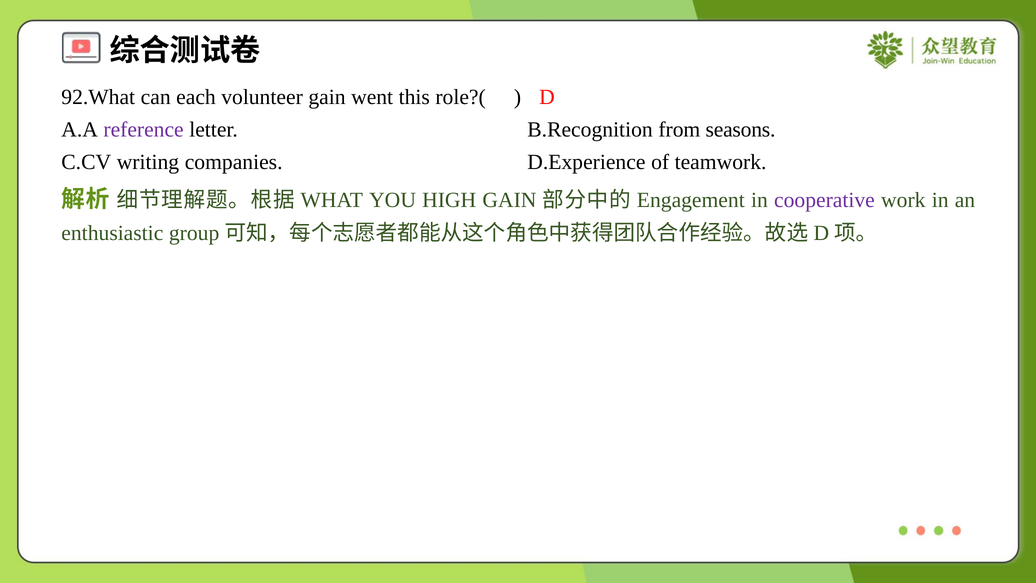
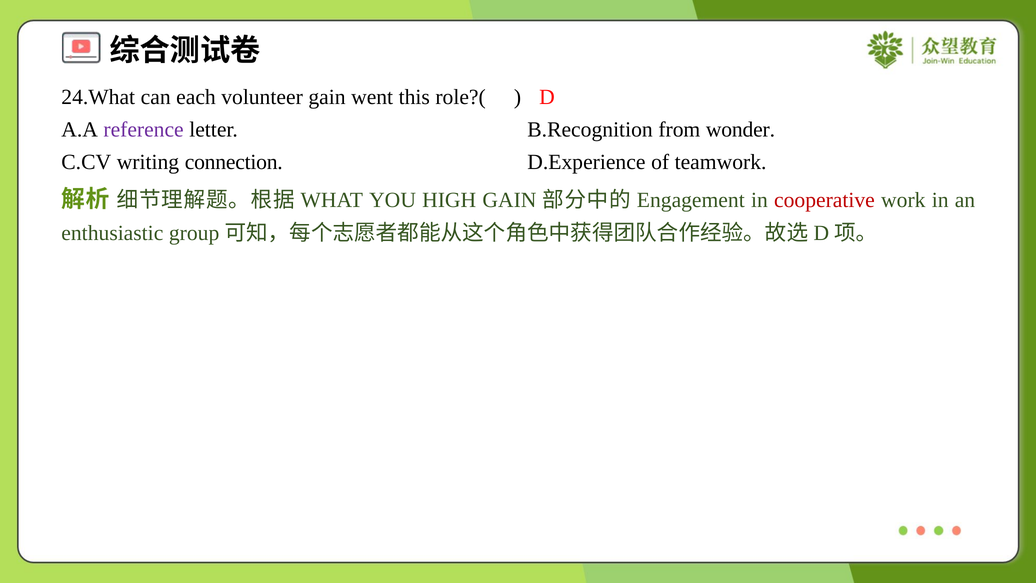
92.What: 92.What -> 24.What (98, 97)
seasons: seasons -> wonder (740, 129)
companies: companies -> connection (234, 162)
cooperative colour: purple -> red (824, 200)
